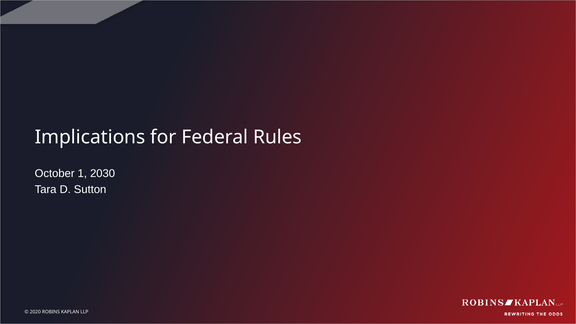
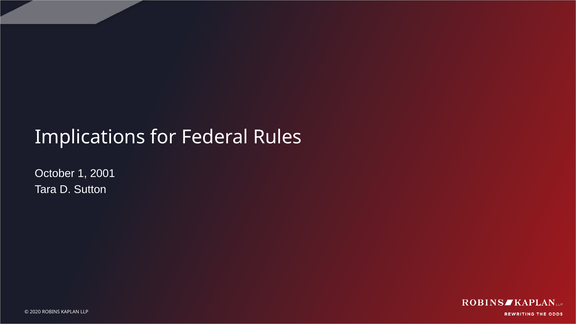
2030: 2030 -> 2001 (103, 174)
